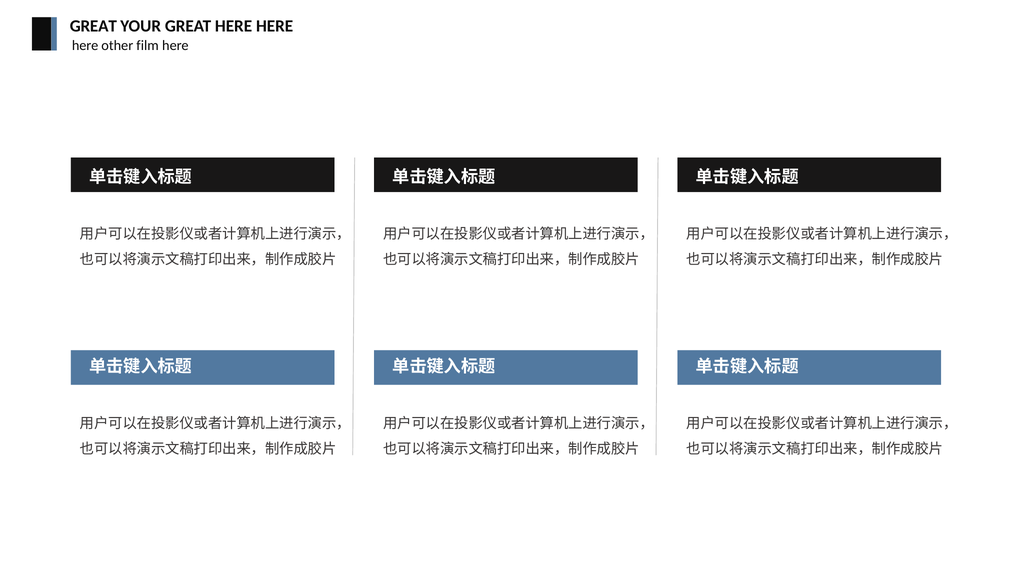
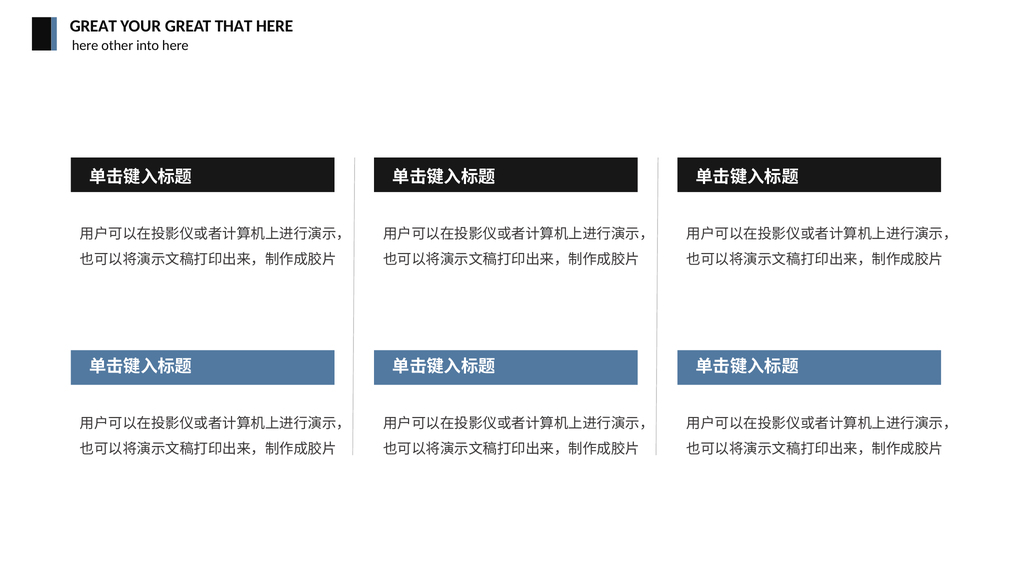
GREAT HERE: HERE -> THAT (234, 26)
film: film -> into (148, 46)
